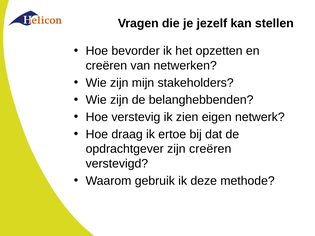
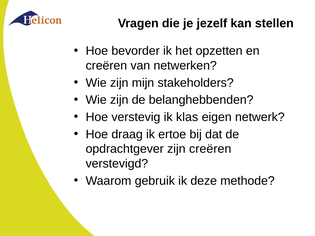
zien: zien -> klas (187, 117)
